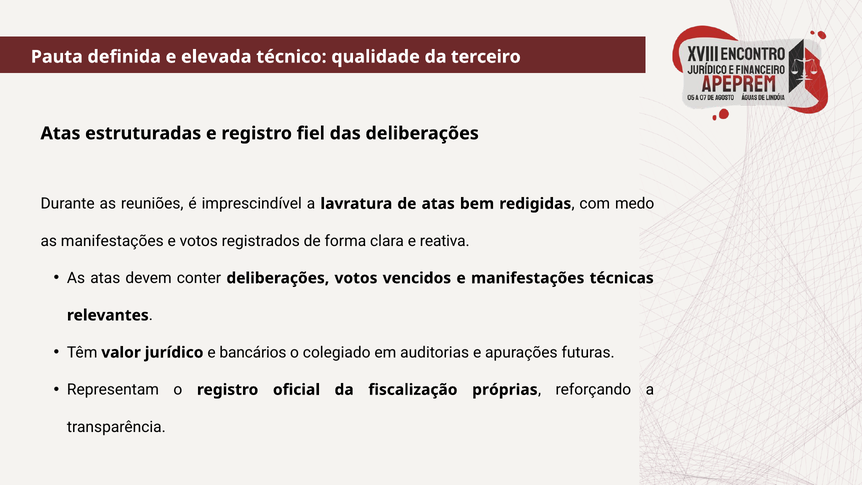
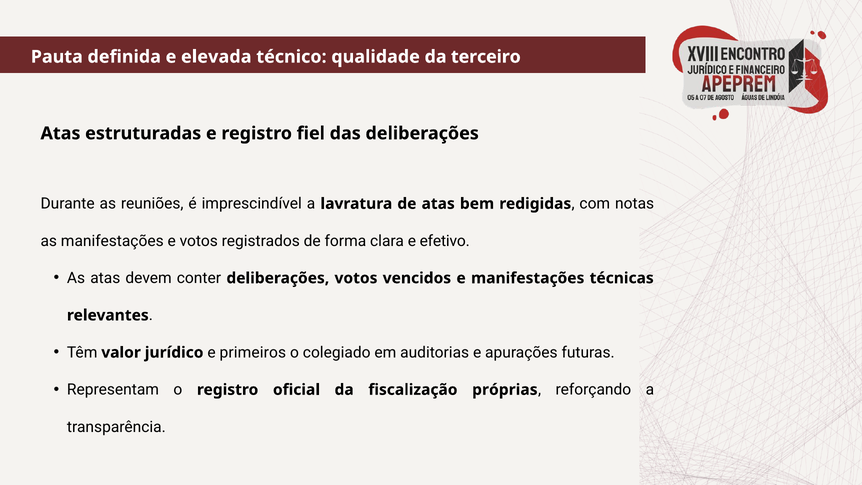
medo: medo -> notas (635, 204)
reativa: reativa -> efetivo (445, 241)
bancários: bancários -> primeiros (253, 352)
